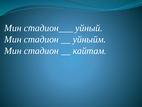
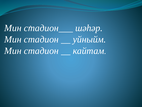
уйный: уйный -> шәһәр (89, 28)
